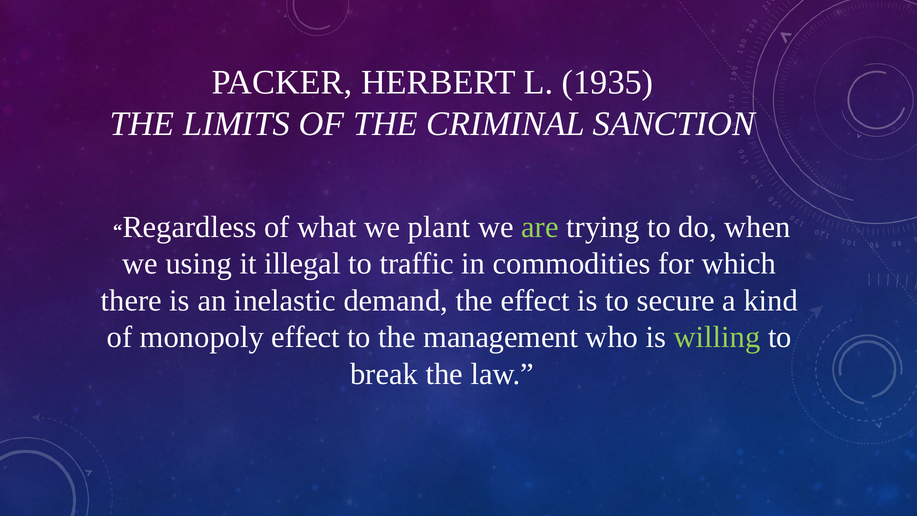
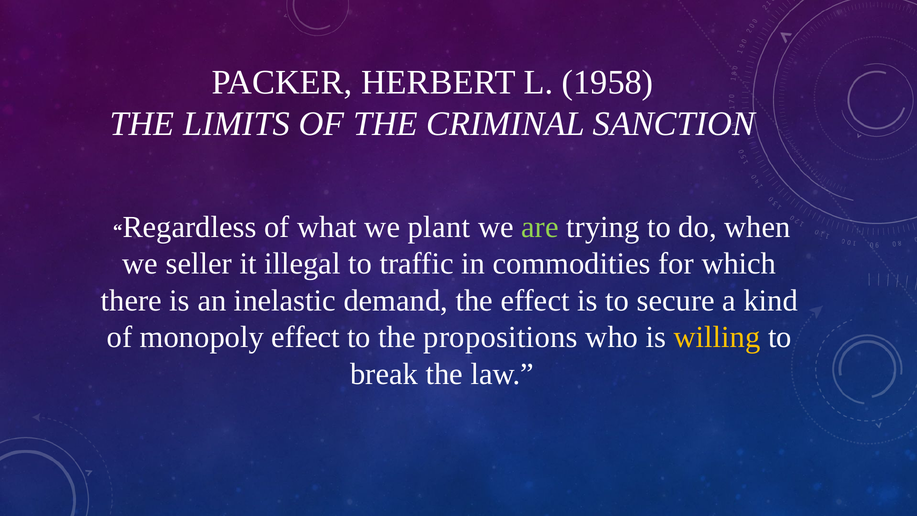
1935: 1935 -> 1958 (608, 82)
using: using -> seller (199, 264)
management: management -> propositions (501, 337)
willing colour: light green -> yellow (717, 337)
